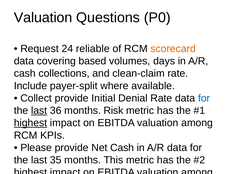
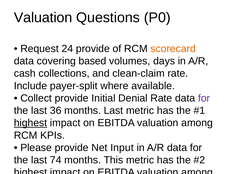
24 reliable: reliable -> provide (93, 49)
for colour: blue -> purple (204, 98)
last underline: present -> none (39, 111)
months Risk: Risk -> Last (113, 111)
Net Cash: Cash -> Input (122, 148)
35: 35 -> 74 (56, 160)
